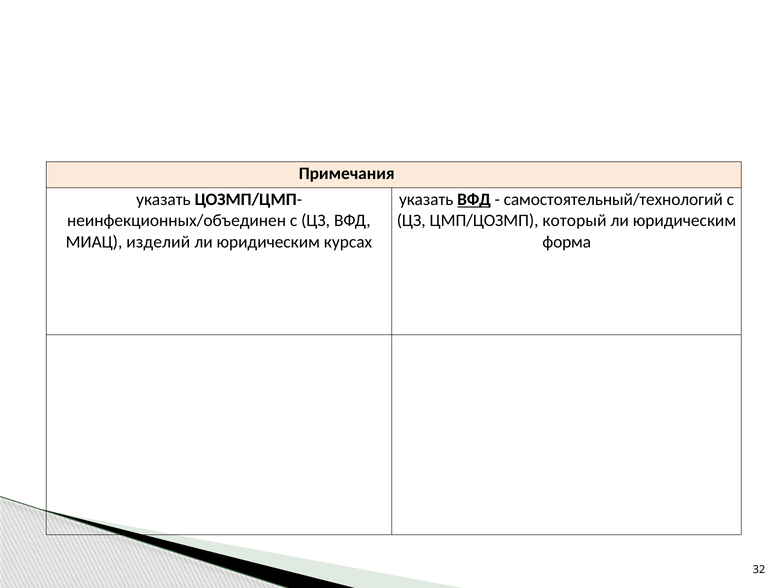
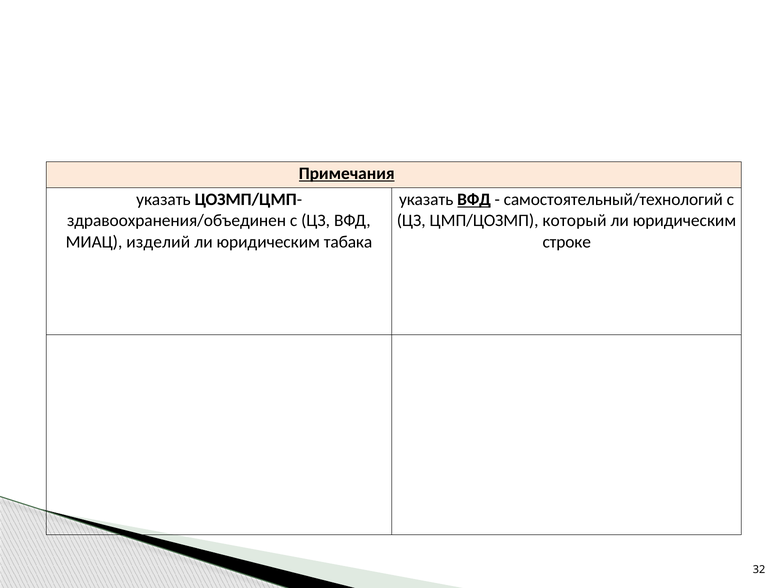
Примечания underline: none -> present (347, 173)
неинфекционных/объединен: неинфекционных/объединен -> здравоохранения/объединен (177, 221)
курсах: курсах -> табака (348, 242)
форма: форма -> строке (567, 242)
